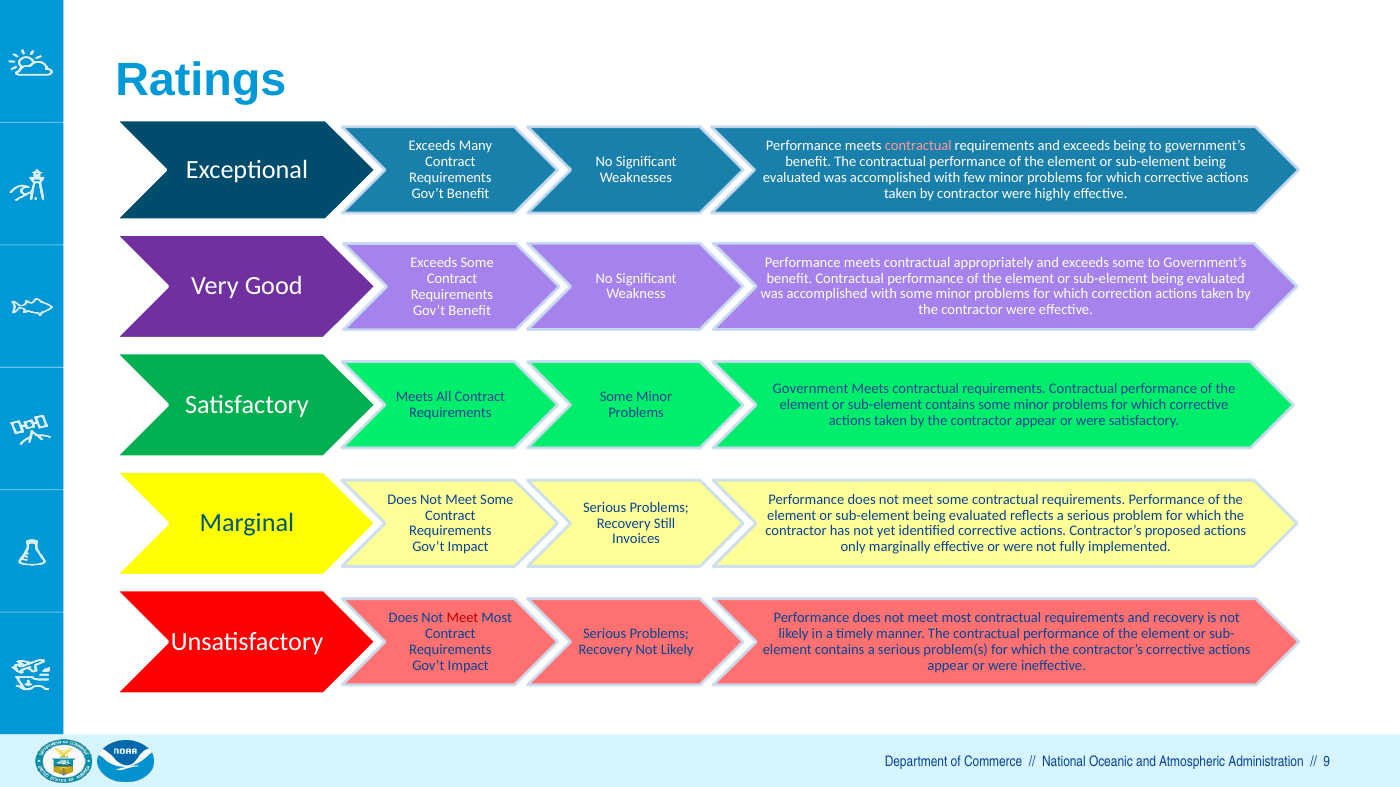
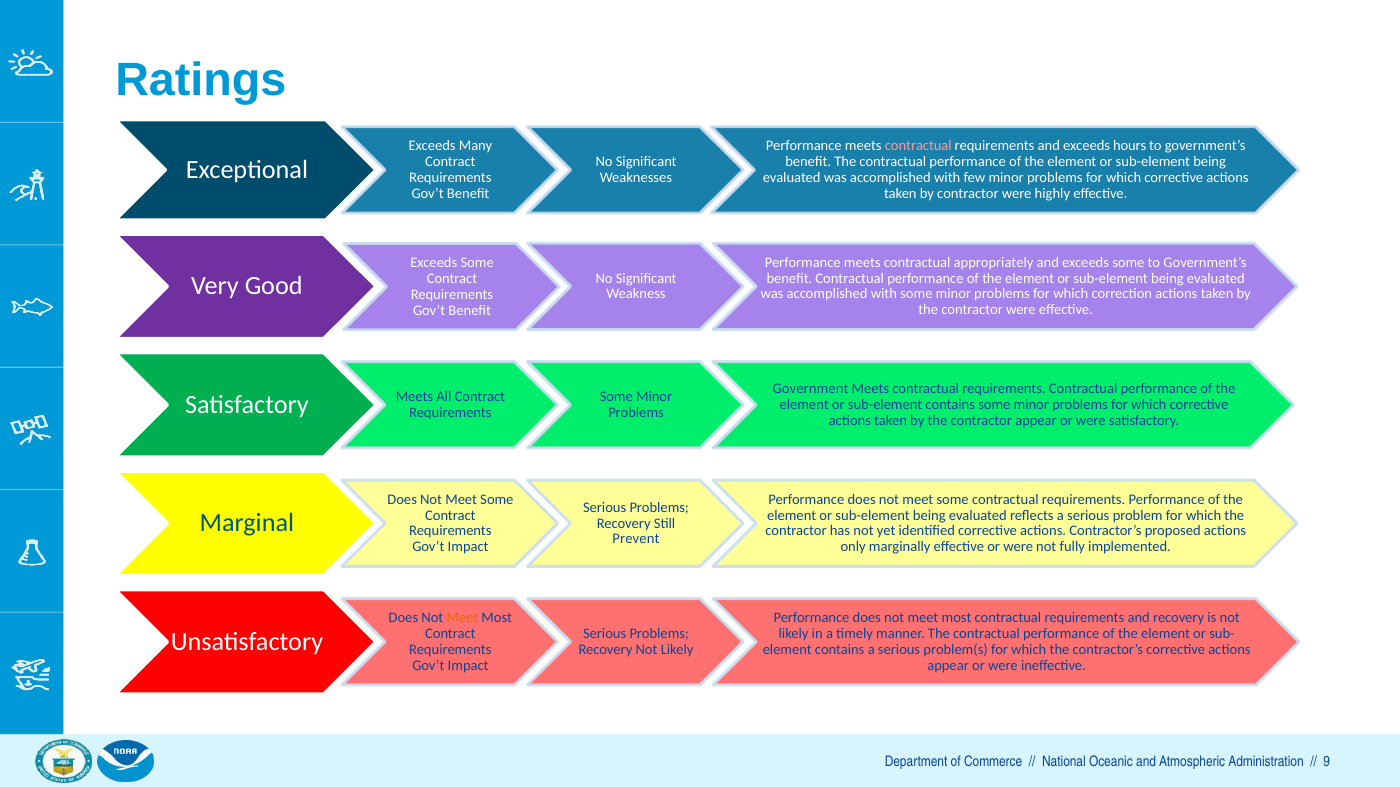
exceeds being: being -> hours (1130, 146)
Invoices: Invoices -> Prevent (636, 539)
Meet colour: red -> orange (462, 618)
